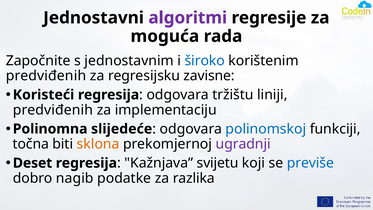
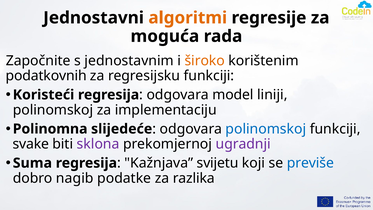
algoritmi colour: purple -> orange (188, 18)
široko colour: blue -> orange (205, 61)
predviđenih: predviđenih -> podatkovnih (46, 76)
regresijsku zavisne: zavisne -> funkciji (209, 76)
tržištu: tržištu -> model (233, 95)
predviđenih: predviđenih -> polinomskoj (53, 110)
točna: točna -> svake (31, 144)
sklona colour: orange -> purple (98, 144)
Deset: Deset -> Suma (32, 163)
